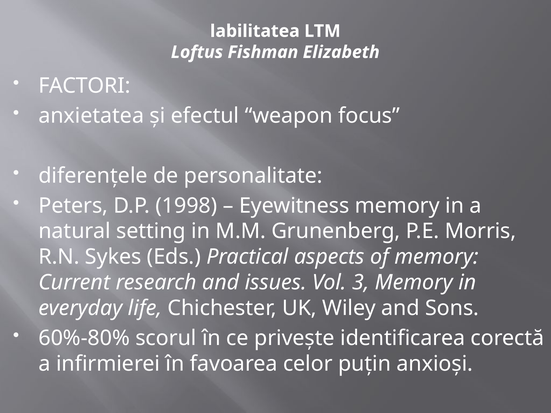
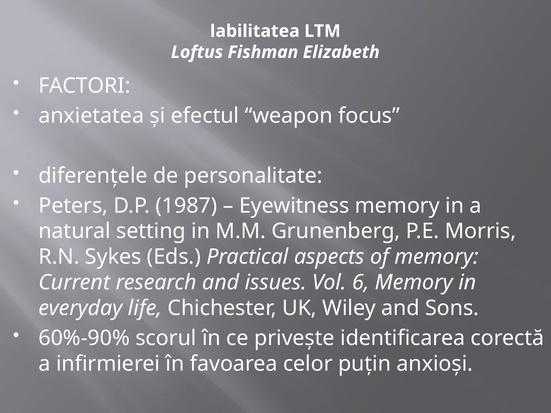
1998: 1998 -> 1987 (186, 206)
3: 3 -> 6 (361, 283)
60%-80%: 60%-80% -> 60%-90% (84, 338)
